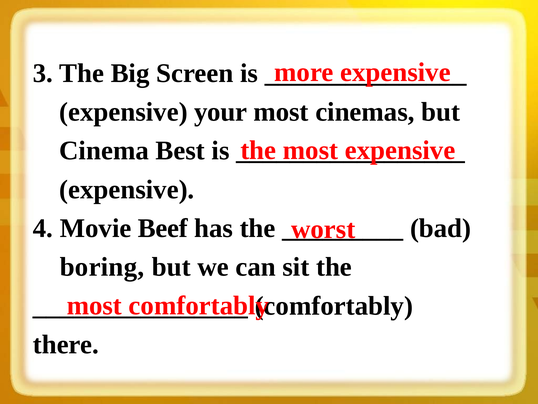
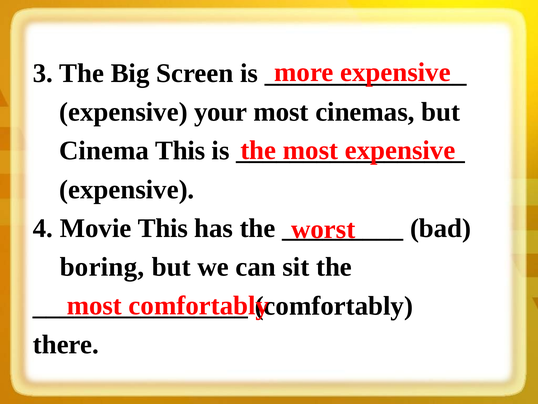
Cinema Best: Best -> This (180, 151)
Movie Beef: Beef -> This (163, 228)
